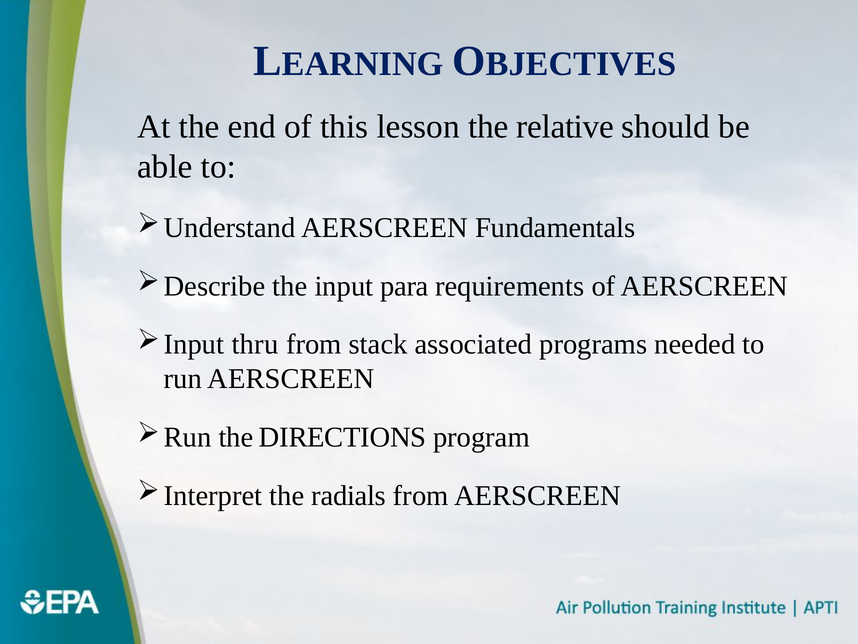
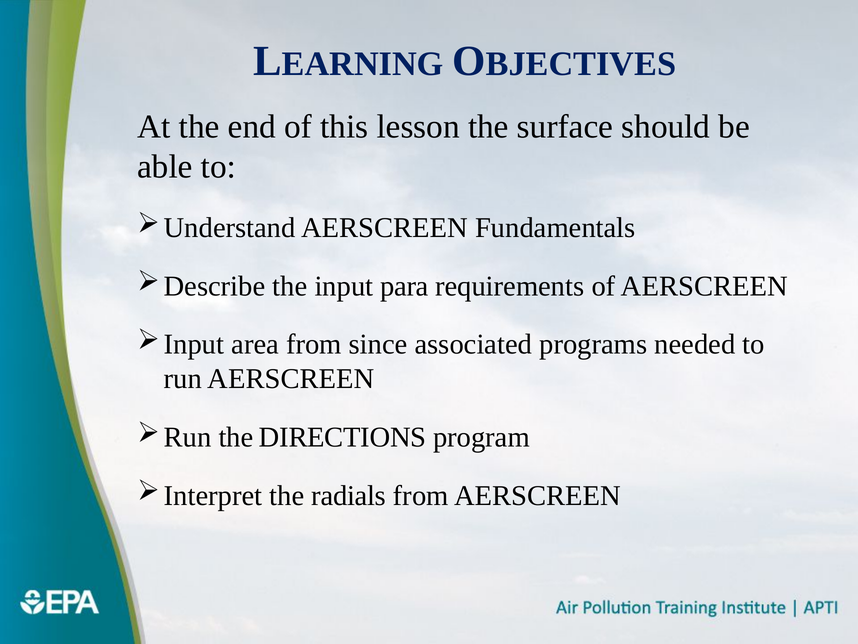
relative: relative -> surface (565, 127)
thru: thru -> area (255, 344)
stack: stack -> since (378, 344)
